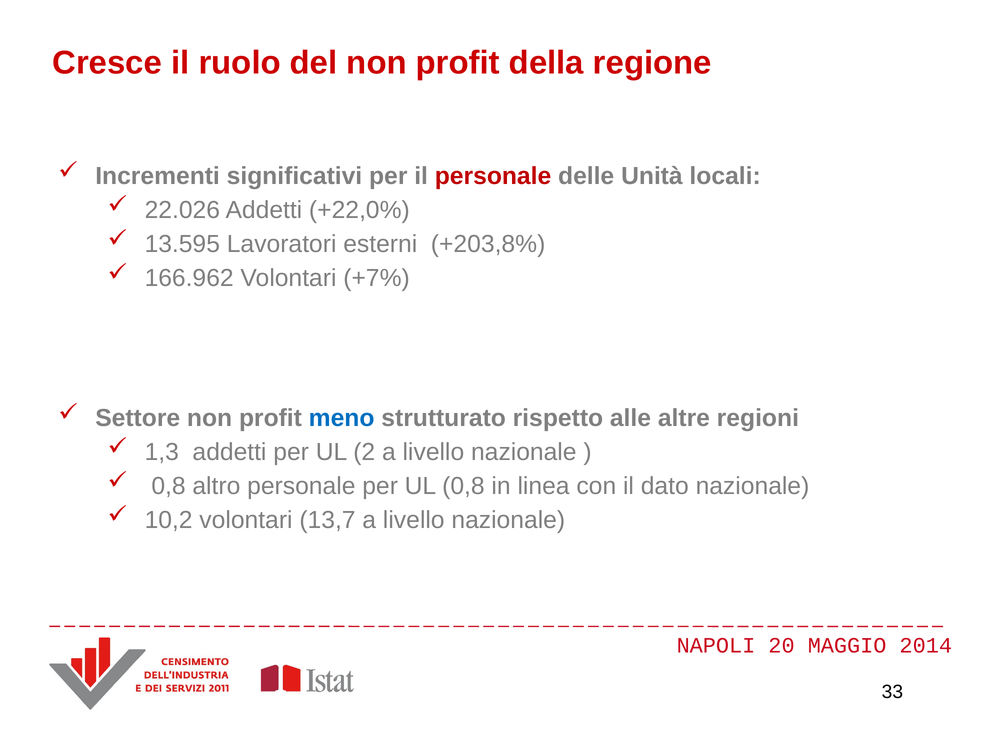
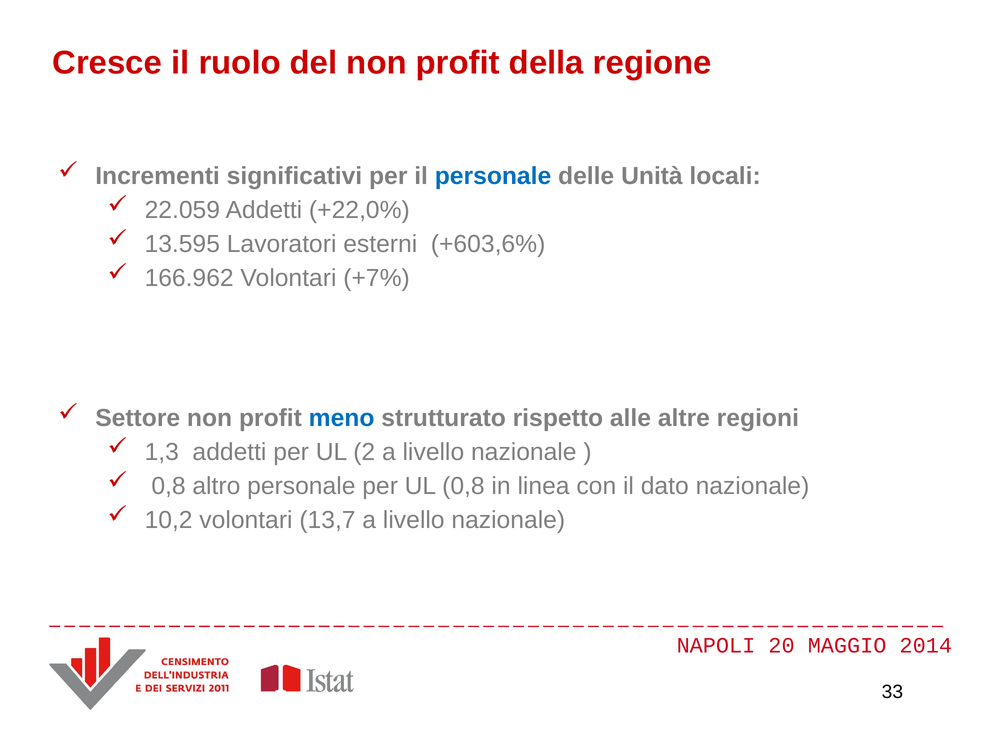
personale colour: red -> blue (493, 176)
22.026: 22.026 -> 22.059 (182, 210)
+203,8%: +203,8% -> +603,6% (488, 244)
